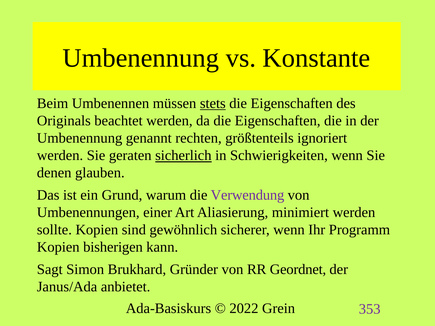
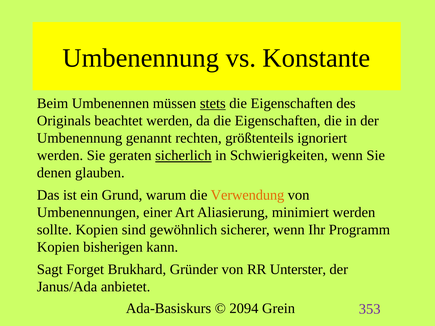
Verwendung colour: purple -> orange (248, 195)
Simon: Simon -> Forget (85, 270)
Geordnet: Geordnet -> Unterster (298, 270)
2022: 2022 -> 2094 (244, 309)
